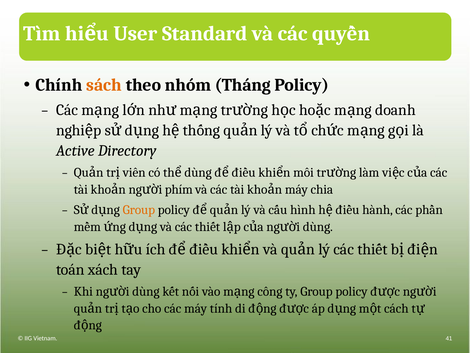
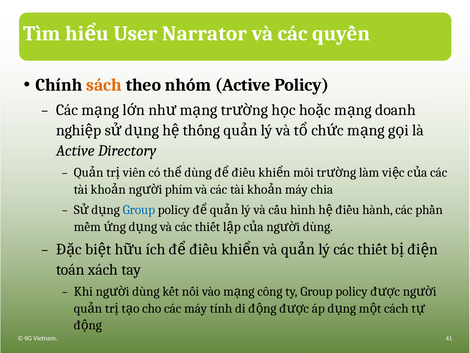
Standard: Standard -> Narrator (205, 34)
nhóm Tháng: Tháng -> Active (243, 85)
Group colour: orange -> blue (139, 210)
